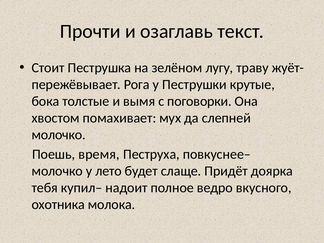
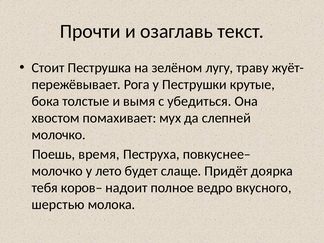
поговорки: поговорки -> убедиться (199, 101)
купил–: купил– -> коров– (82, 188)
охотника: охотника -> шерстью (58, 205)
